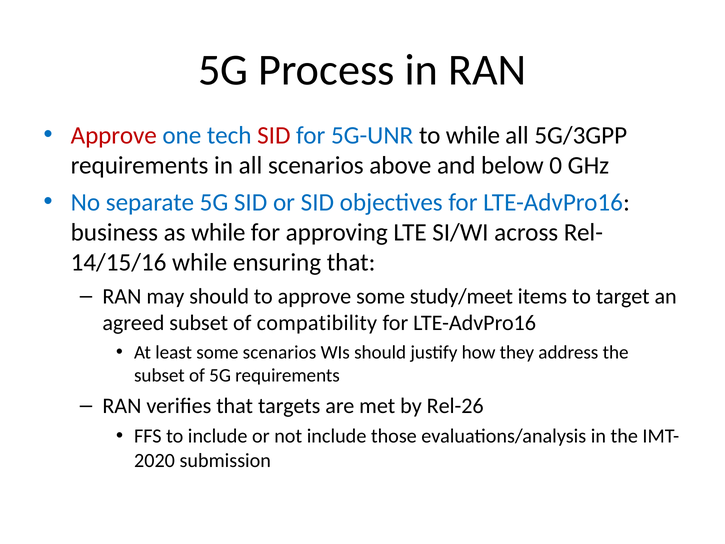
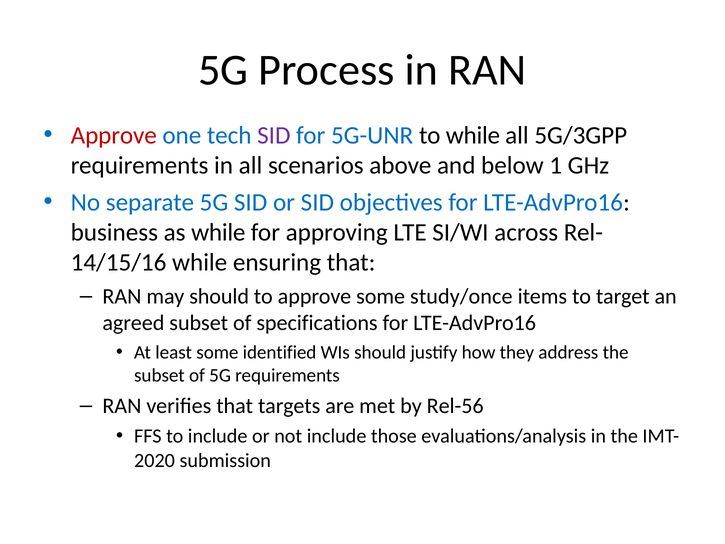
SID colour: red -> purple (274, 135)
0: 0 -> 1 (556, 165)
study/meet: study/meet -> study/once (461, 296)
compatibility: compatibility -> specifications (317, 323)
some scenarios: scenarios -> identified (280, 352)
Rel-26: Rel-26 -> Rel-56 (455, 406)
